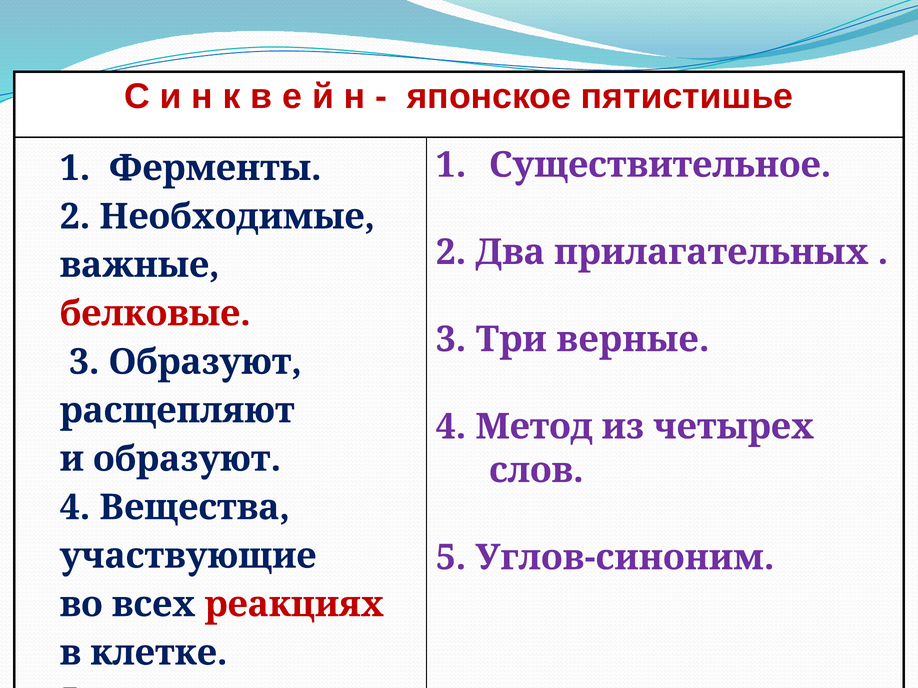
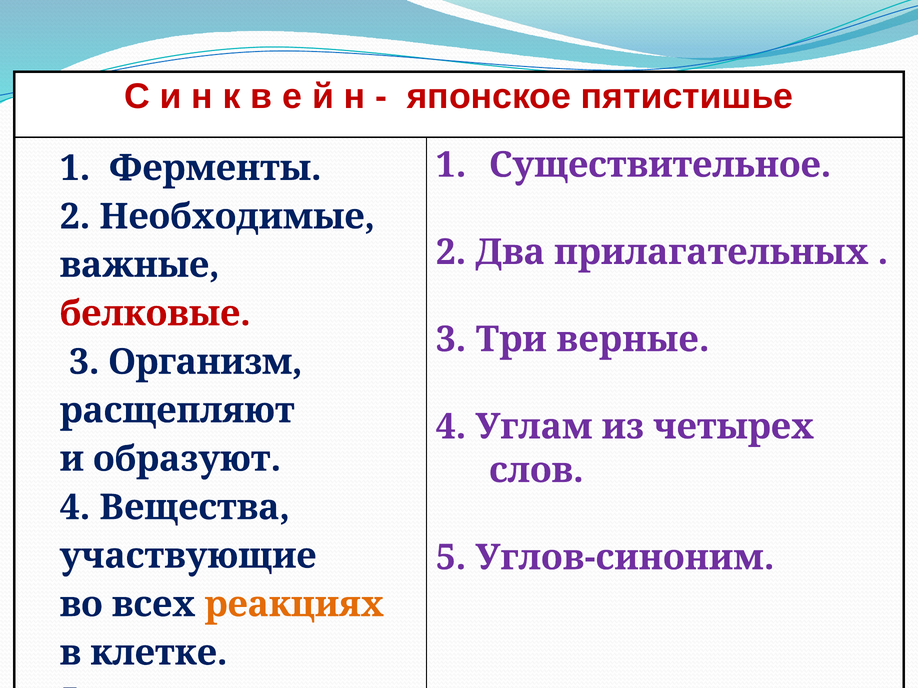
3 Образуют: Образуют -> Организм (205, 362)
Метод: Метод -> Углам (534, 427)
реакциях colour: red -> orange (294, 605)
